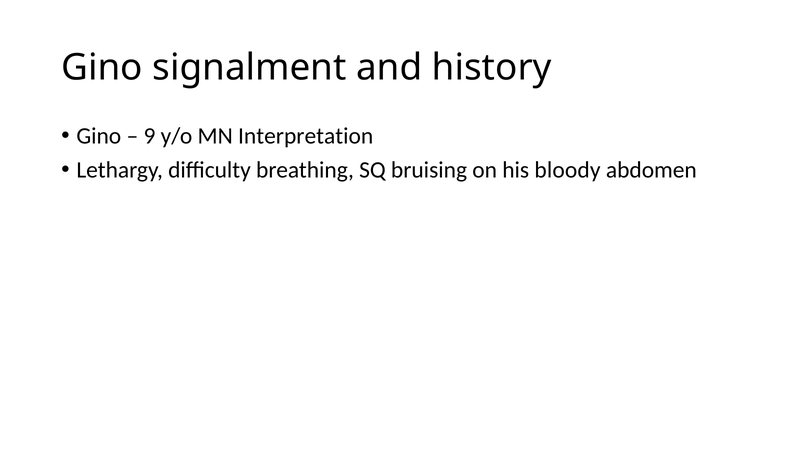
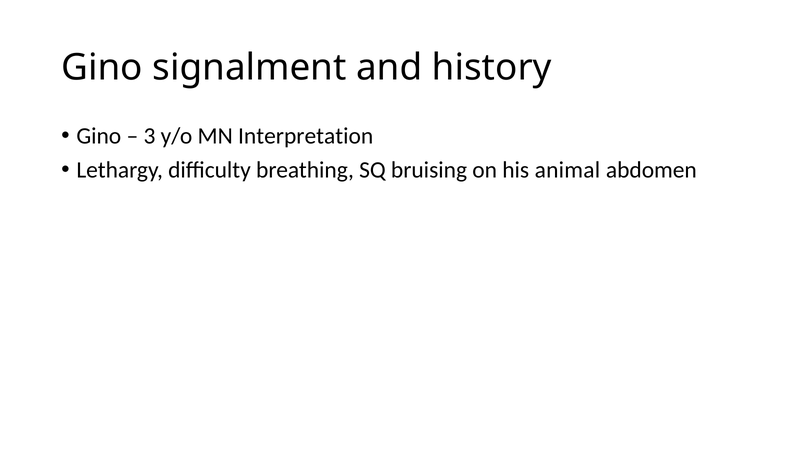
9: 9 -> 3 (149, 136)
bloody: bloody -> animal (567, 170)
